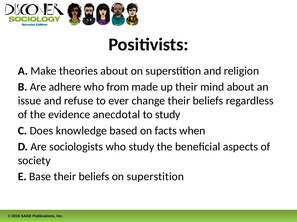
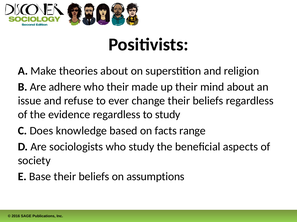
who from: from -> their (118, 87)
evidence anecdotal: anecdotal -> regardless (117, 115)
when: when -> range (192, 131)
beliefs on superstition: superstition -> assumptions (155, 177)
